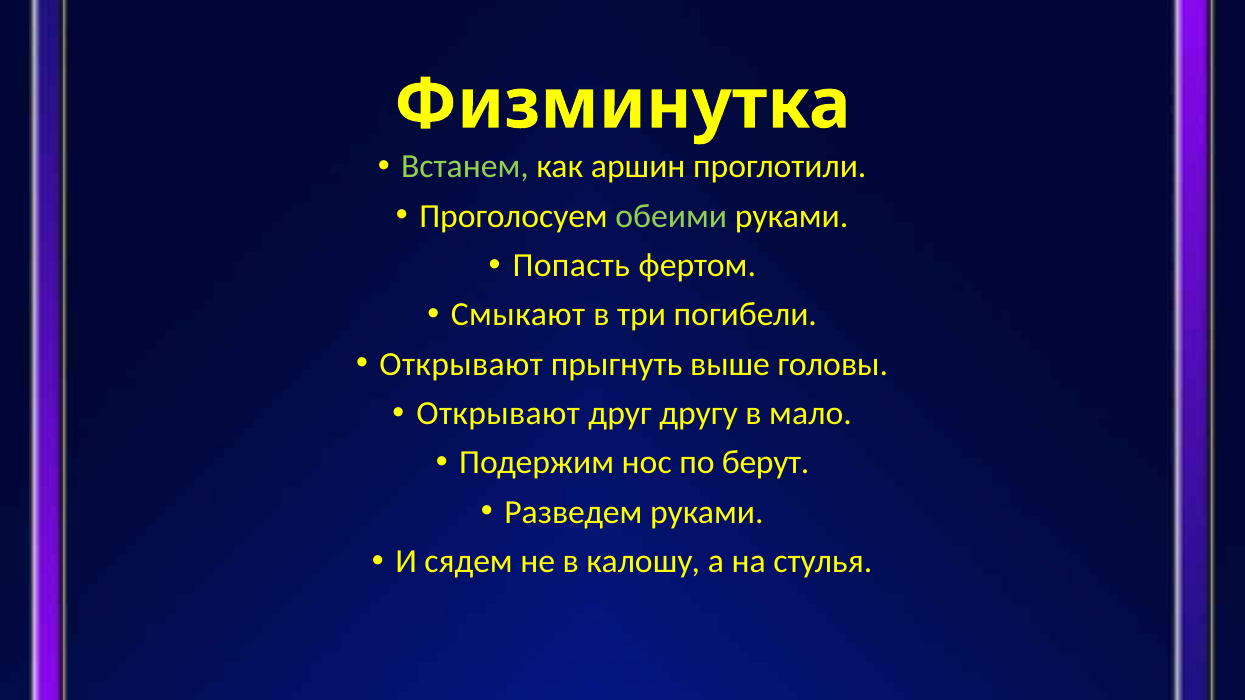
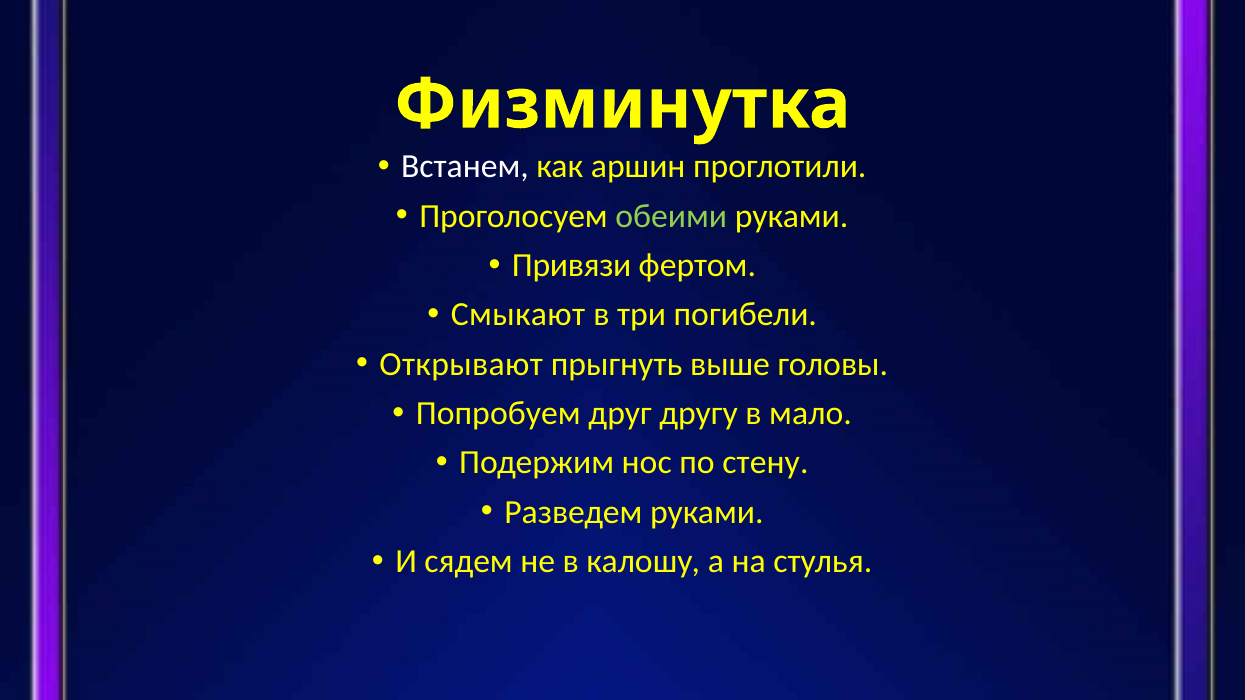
Встанем colour: light green -> white (465, 167)
Попасть: Попасть -> Привязи (572, 265)
Открывают: Открывают -> Попробуем (498, 414)
берут: берут -> стену (765, 463)
